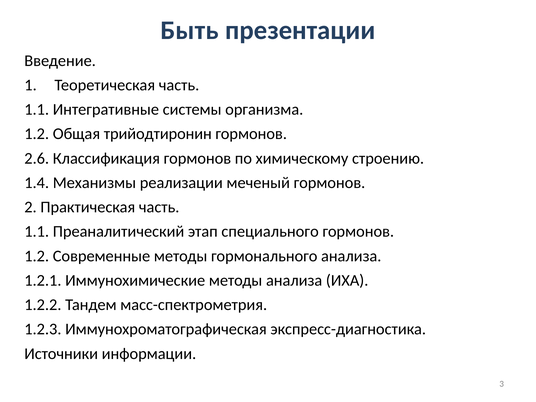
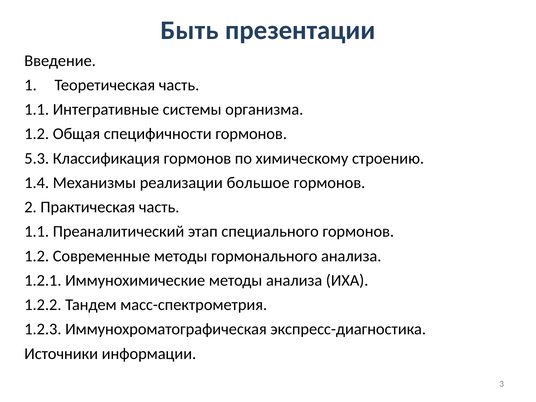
трийодтиронин: трийодтиронин -> специфичности (158, 134)
2.6: 2.6 -> 5.3 (37, 158)
меченый: меченый -> большое (258, 183)
